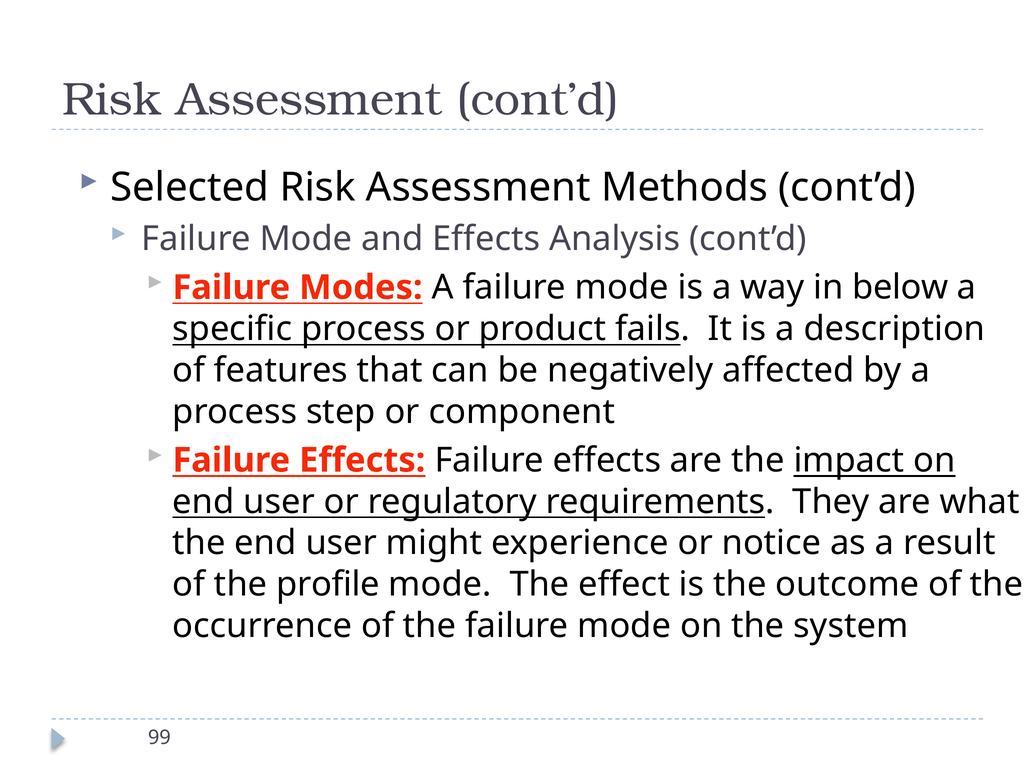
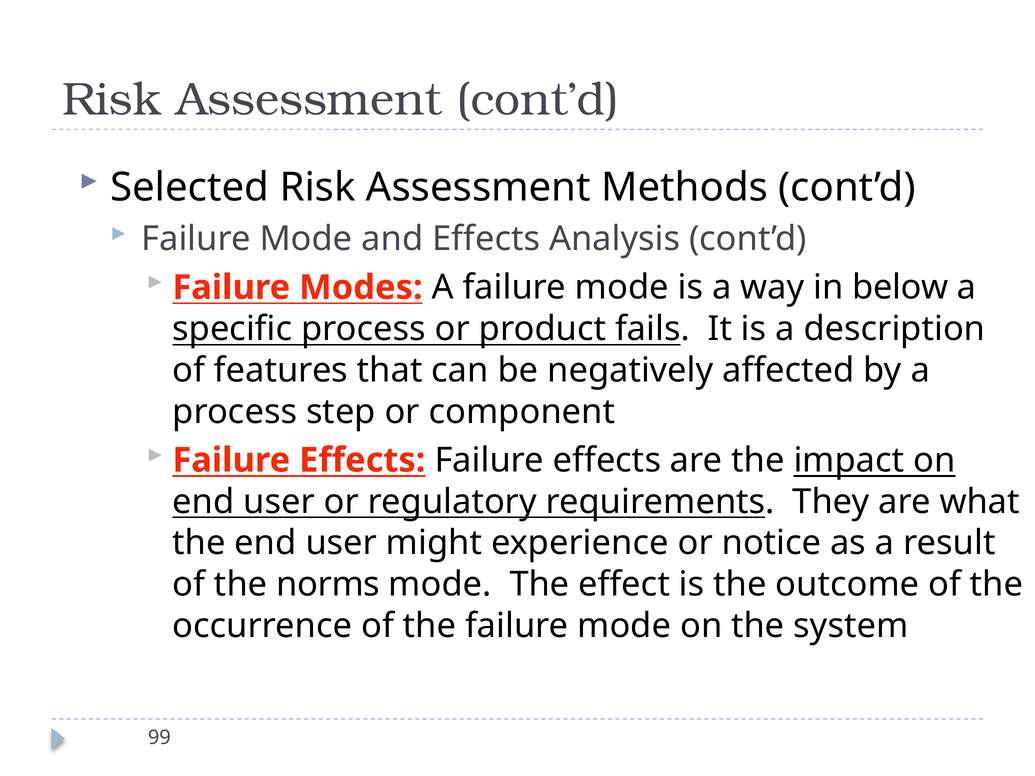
profile: profile -> norms (328, 585)
